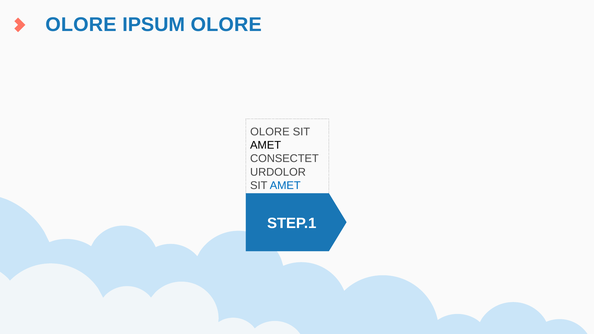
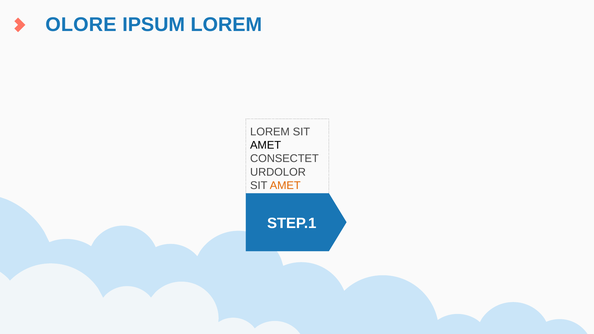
IPSUM OLORE: OLORE -> LOREM (226, 25)
OLORE: OLORE -> LOREM (270, 132)
AMET colour: blue -> orange (285, 185)
